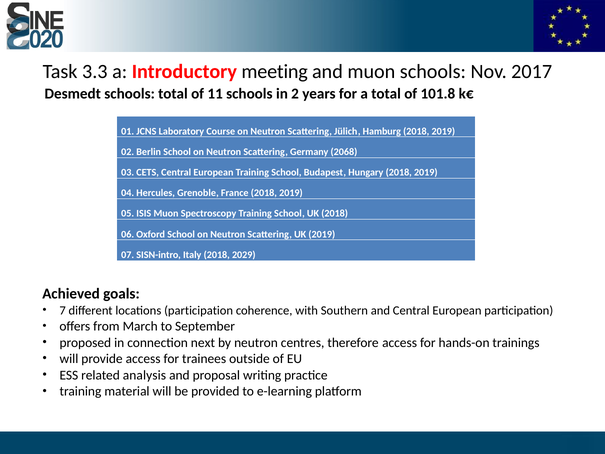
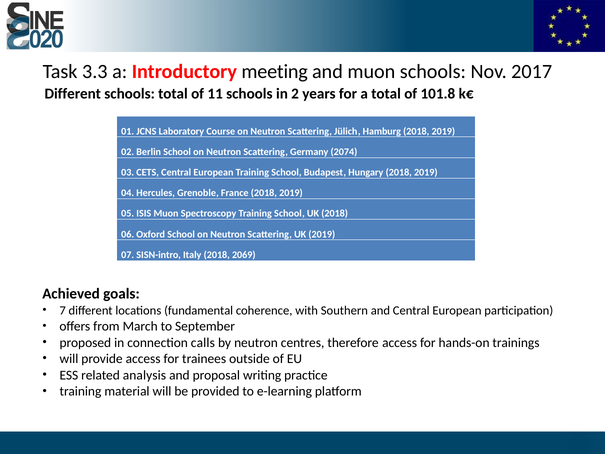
Desmedt: Desmedt -> Different (73, 94)
2068: 2068 -> 2074 (344, 152)
2029: 2029 -> 2069 (244, 255)
locations participation: participation -> fundamental (199, 310)
next: next -> calls (203, 343)
